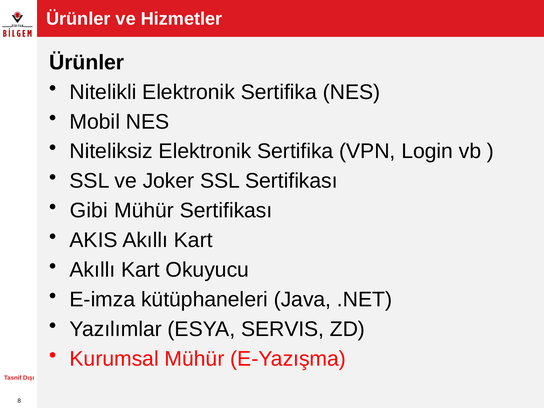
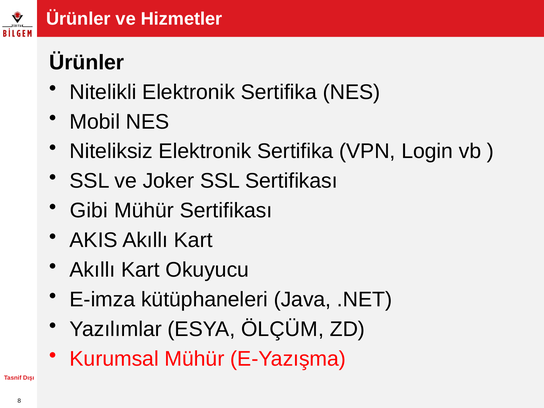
SERVIS: SERVIS -> ÖLÇÜM (283, 329)
